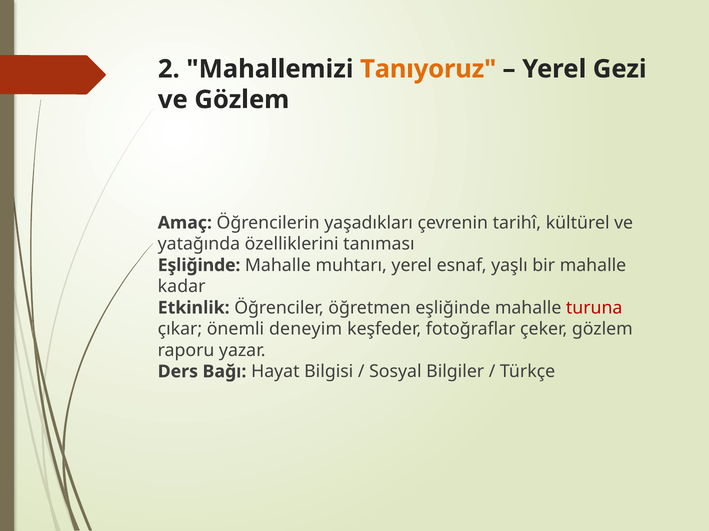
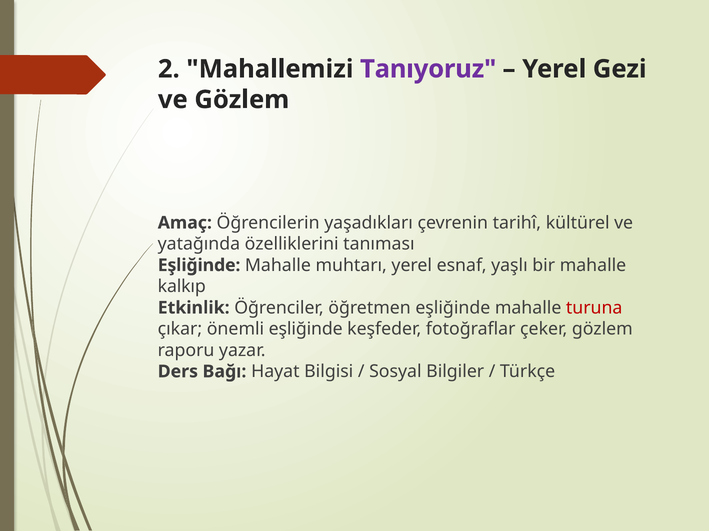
Tanıyoruz colour: orange -> purple (428, 69)
kadar: kadar -> kalkıp (182, 287)
önemli deneyim: deneyim -> eşliğinde (306, 329)
